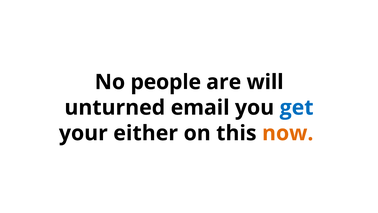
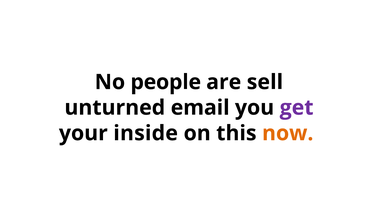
will: will -> sell (265, 82)
get colour: blue -> purple (297, 107)
either: either -> inside (146, 133)
